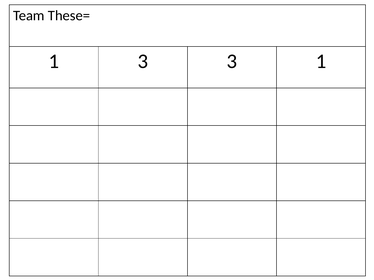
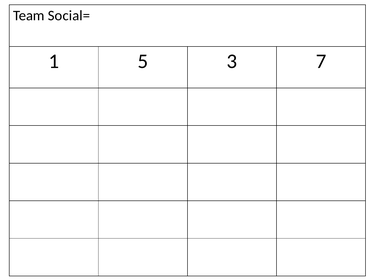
These=: These= -> Social= (69, 16)
1 3: 3 -> 5 (143, 61)
3 1: 1 -> 7 (321, 61)
